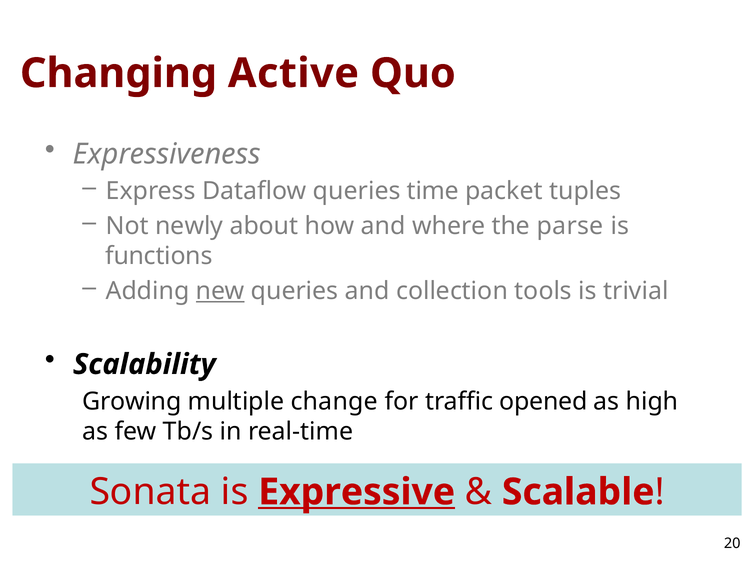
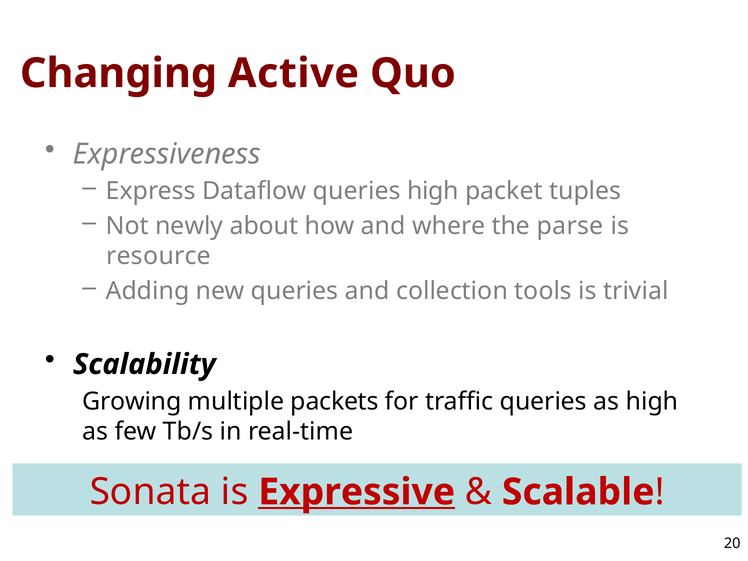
queries time: time -> high (433, 191)
functions: functions -> resource (159, 256)
new underline: present -> none (220, 291)
change: change -> packets (335, 402)
traffic opened: opened -> queries (543, 402)
